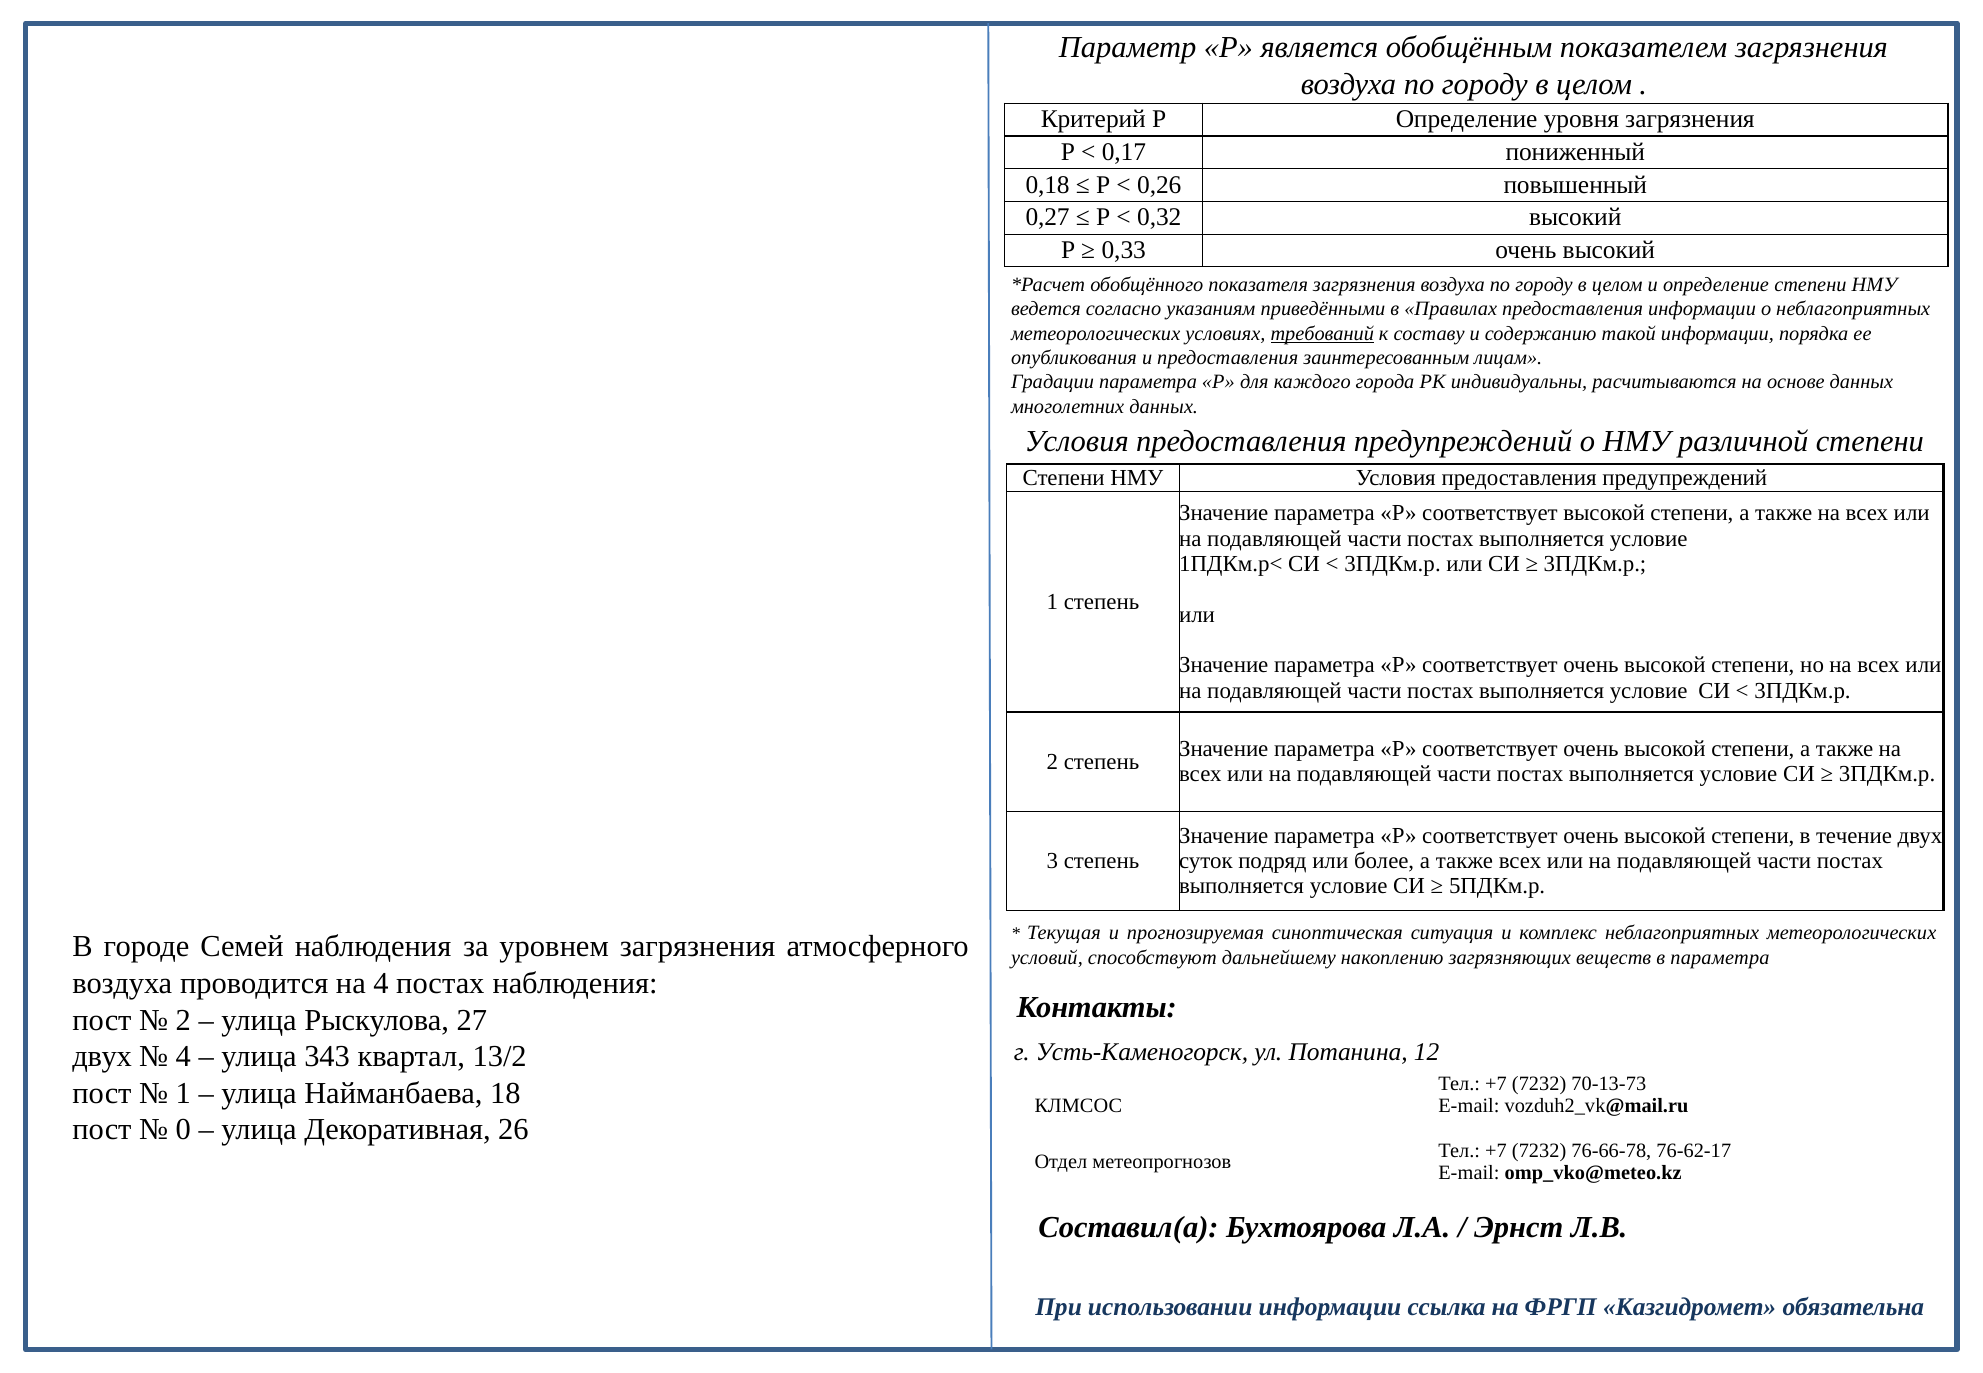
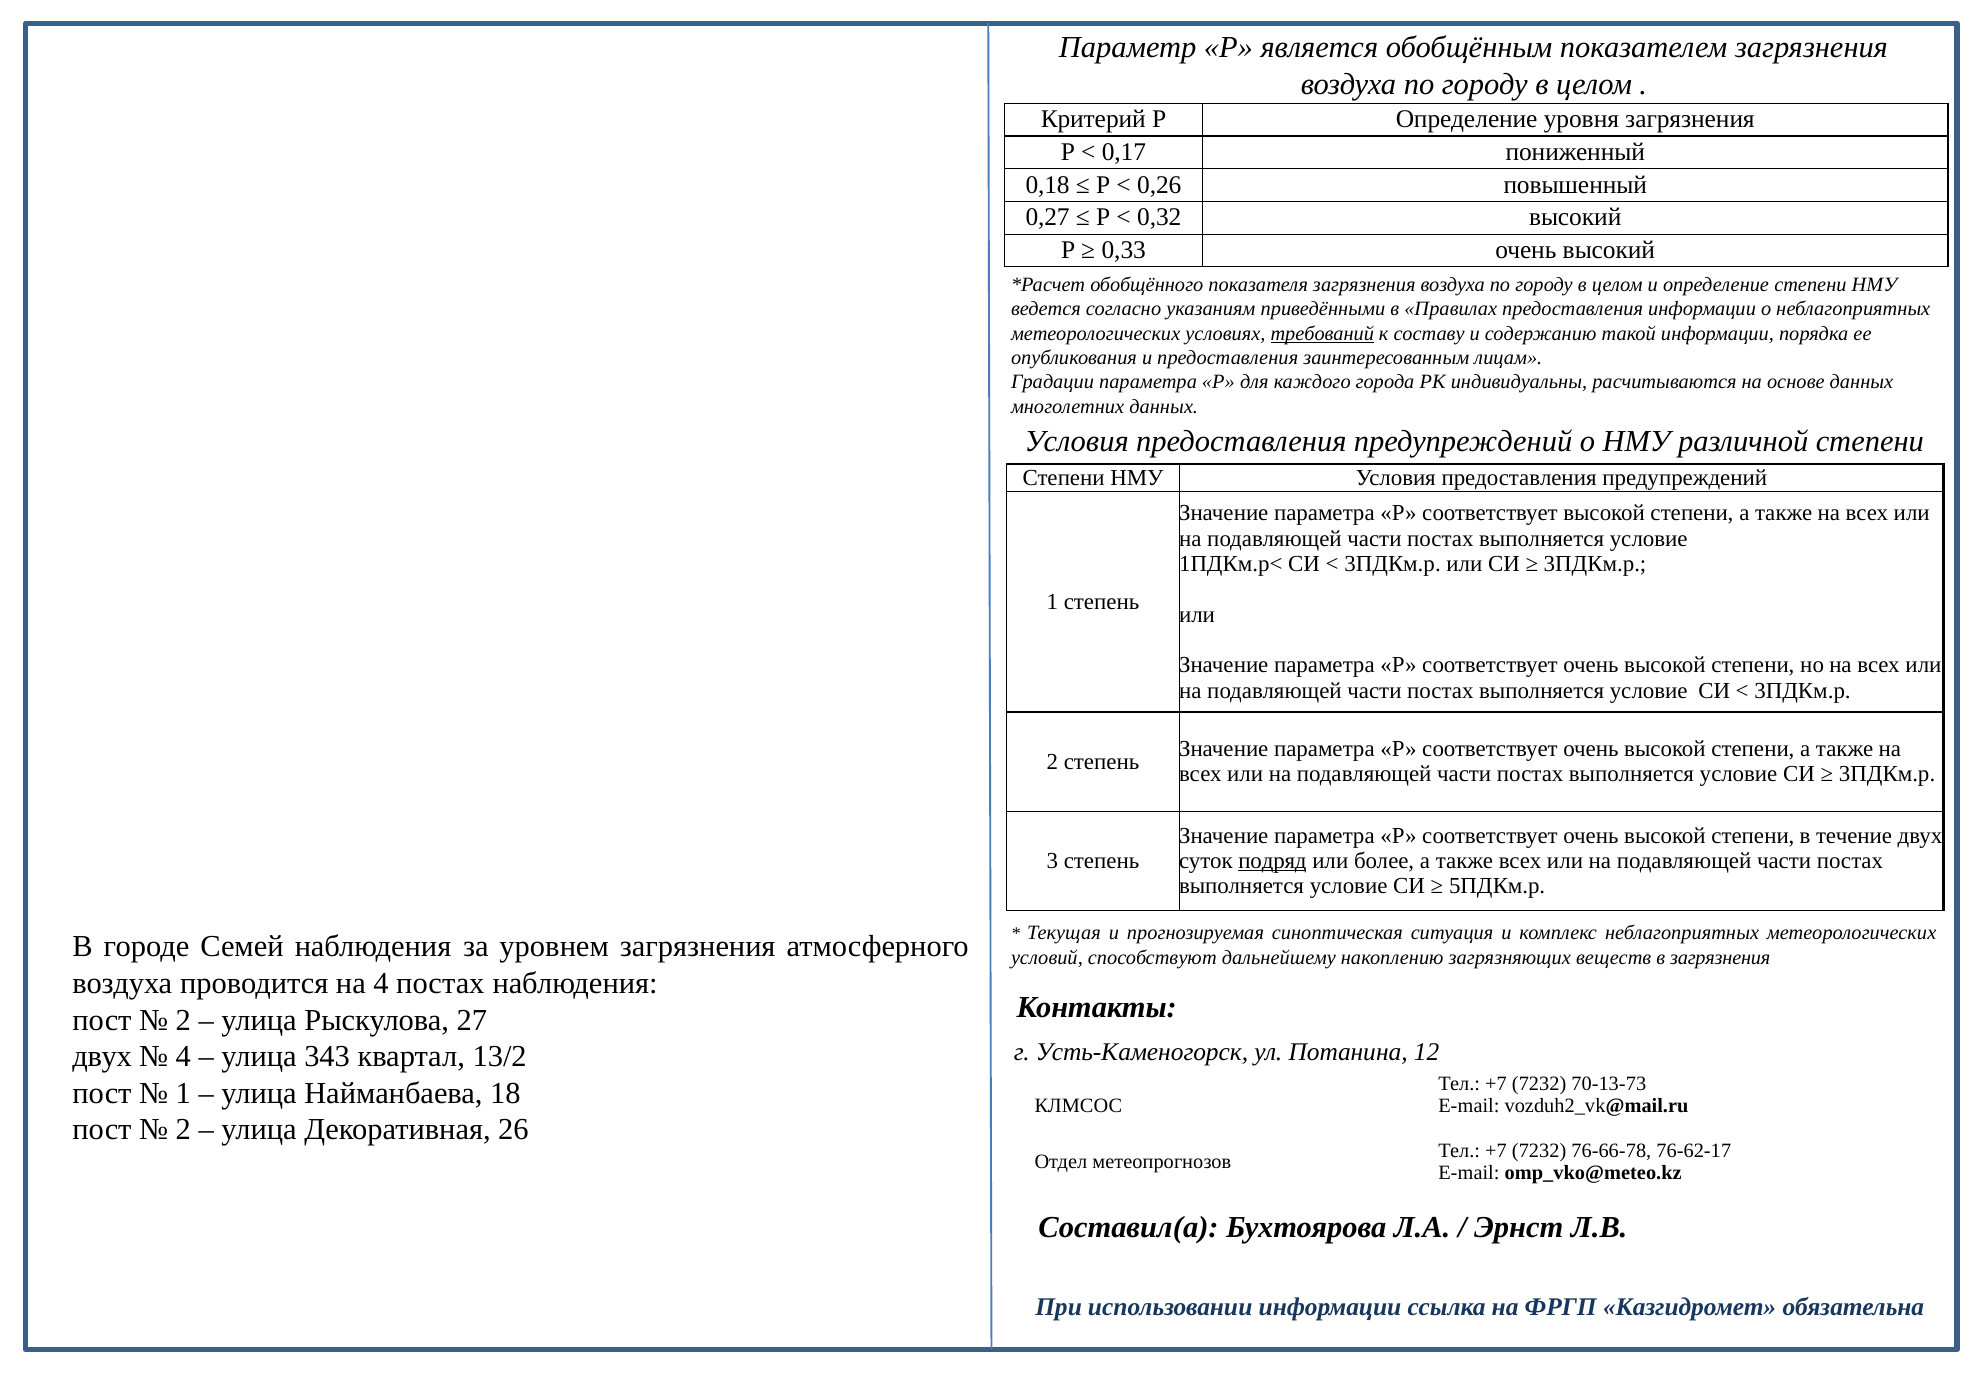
подряд underline: none -> present (1273, 861)
в параметра: параметра -> загрязнения (1720, 957)
0: 0 -> 2 (183, 1130)
